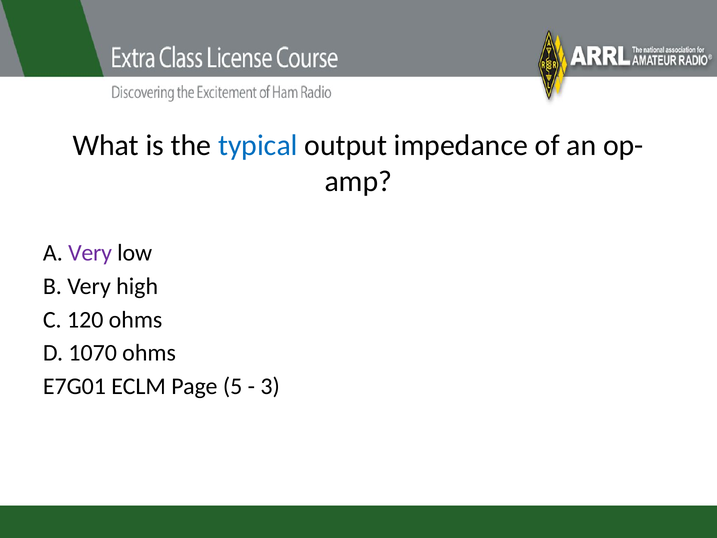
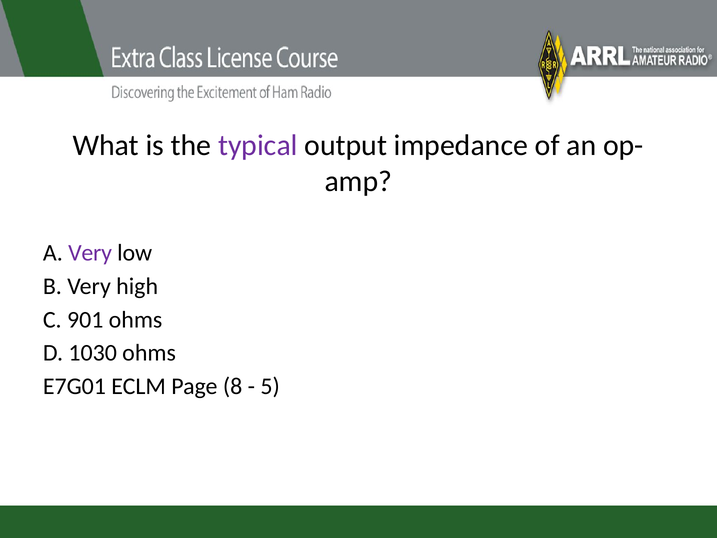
typical colour: blue -> purple (258, 145)
120: 120 -> 901 (85, 319)
1070: 1070 -> 1030 (93, 353)
5: 5 -> 8 (233, 386)
3: 3 -> 5 (270, 386)
